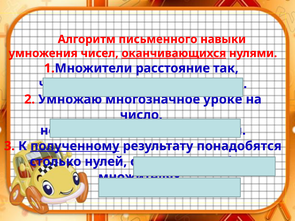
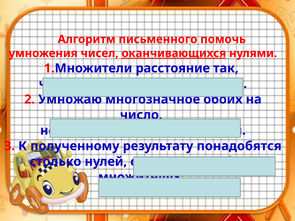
навыки: навыки -> помочь (223, 39)
многозначное уроке: уроке -> обоих (223, 99)
полученному underline: present -> none (75, 146)
